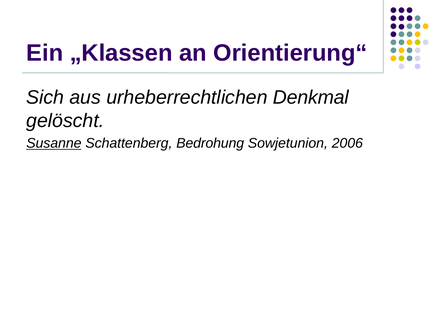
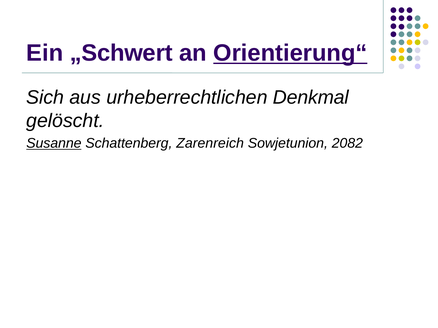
„Klassen: „Klassen -> „Schwert (121, 53)
Orientierung“ underline: none -> present (290, 53)
Bedrohung: Bedrohung -> Zarenreich (210, 144)
2006: 2006 -> 2082 (347, 144)
